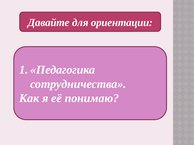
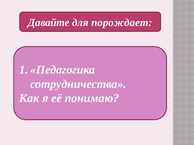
ориентации: ориентации -> порождает (122, 23)
